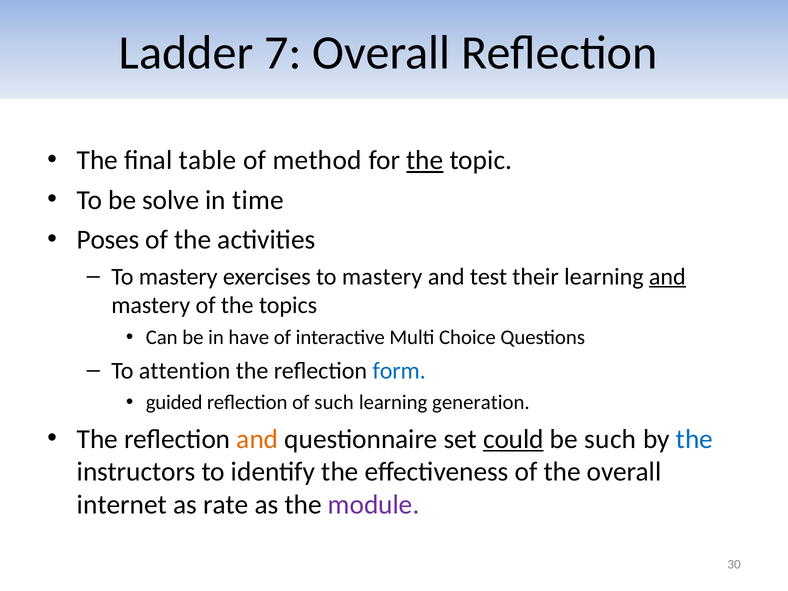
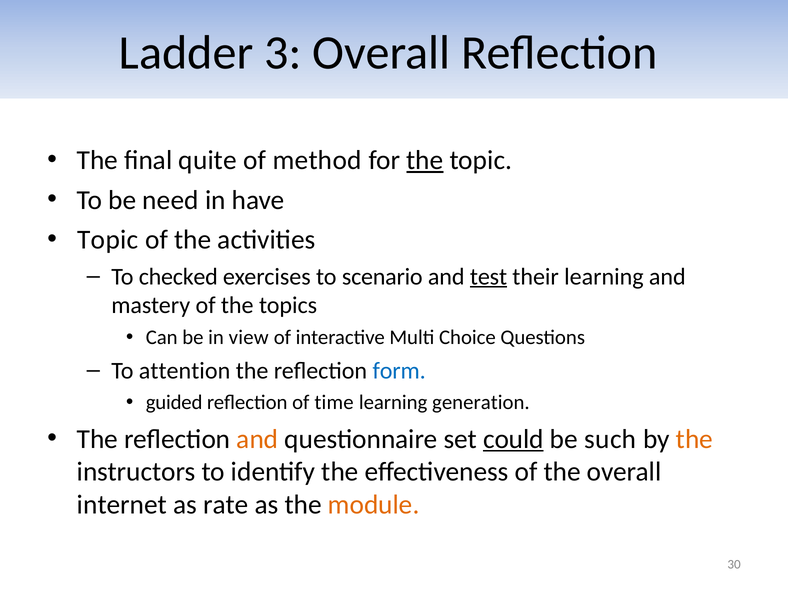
7: 7 -> 3 (283, 53)
table: table -> quite (208, 160)
solve: solve -> need (171, 200)
time: time -> have (258, 200)
Poses: Poses -> Topic (108, 240)
mastery: mastery -> checked (178, 277)
exercises to mastery: mastery -> scenario (382, 277)
test underline: none -> present (489, 277)
and underline: present -> none (667, 277)
have: have -> view (249, 337)
of such: such -> time (334, 403)
the colour: blue -> orange (694, 439)
module colour: purple -> orange (374, 505)
